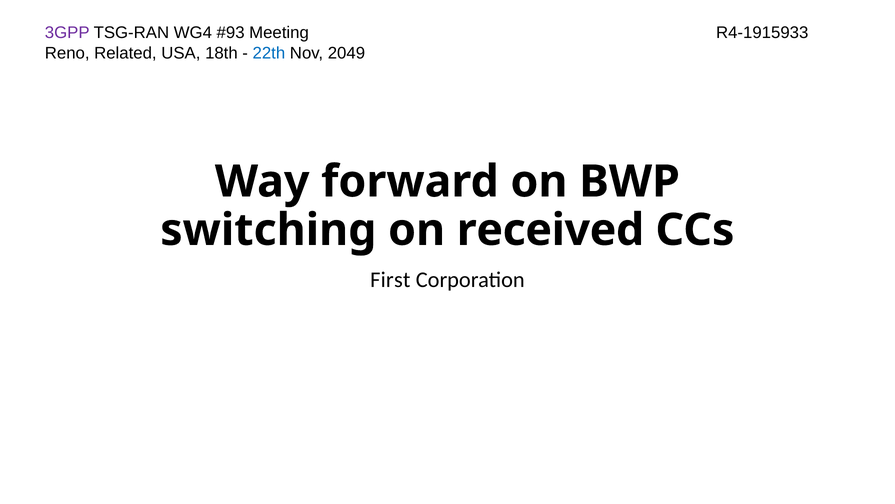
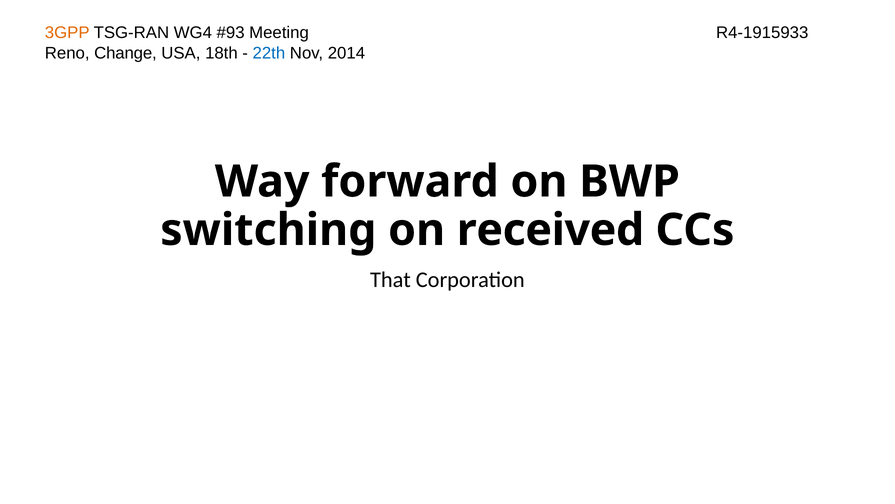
3GPP colour: purple -> orange (67, 33)
Related: Related -> Change (125, 53)
2049: 2049 -> 2014 (346, 53)
First: First -> That (390, 280)
